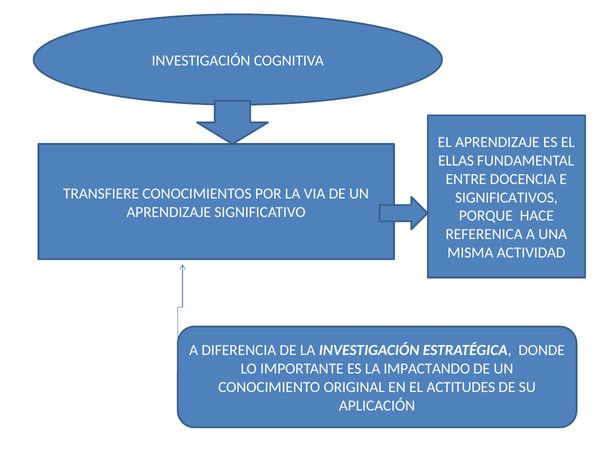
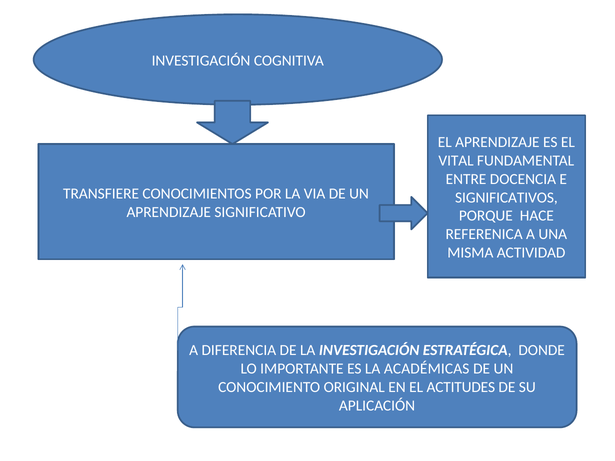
ELLAS: ELLAS -> VITAL (456, 161)
IMPACTANDO: IMPACTANDO -> ACADÉMICAS (427, 369)
